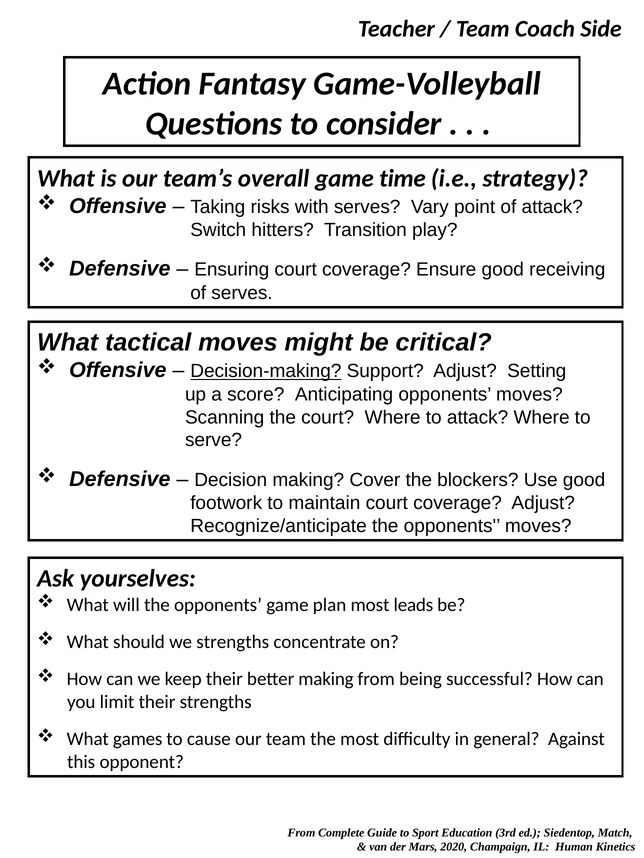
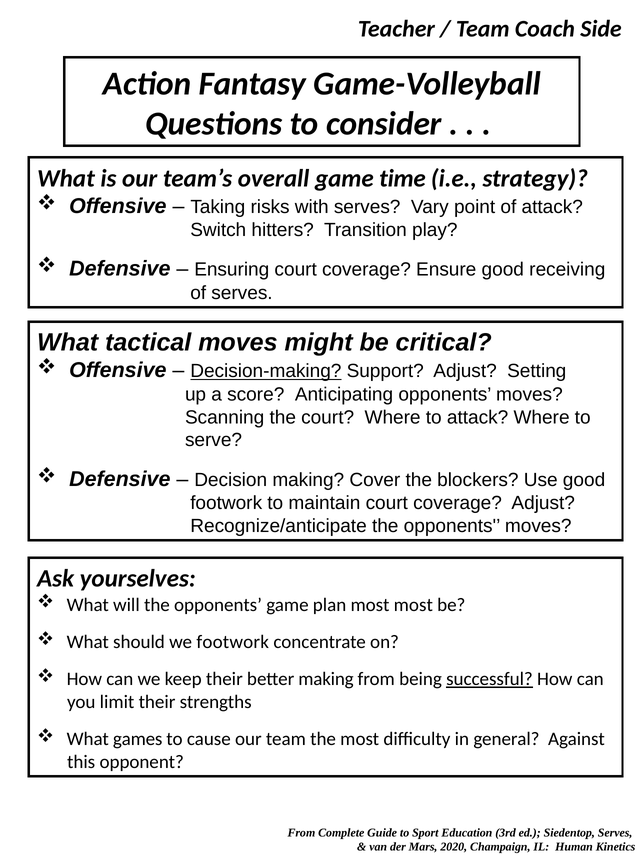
most leads: leads -> most (413, 605)
we strengths: strengths -> footwork (233, 642)
successful underline: none -> present (489, 680)
Siedentop Match: Match -> Serves (615, 833)
